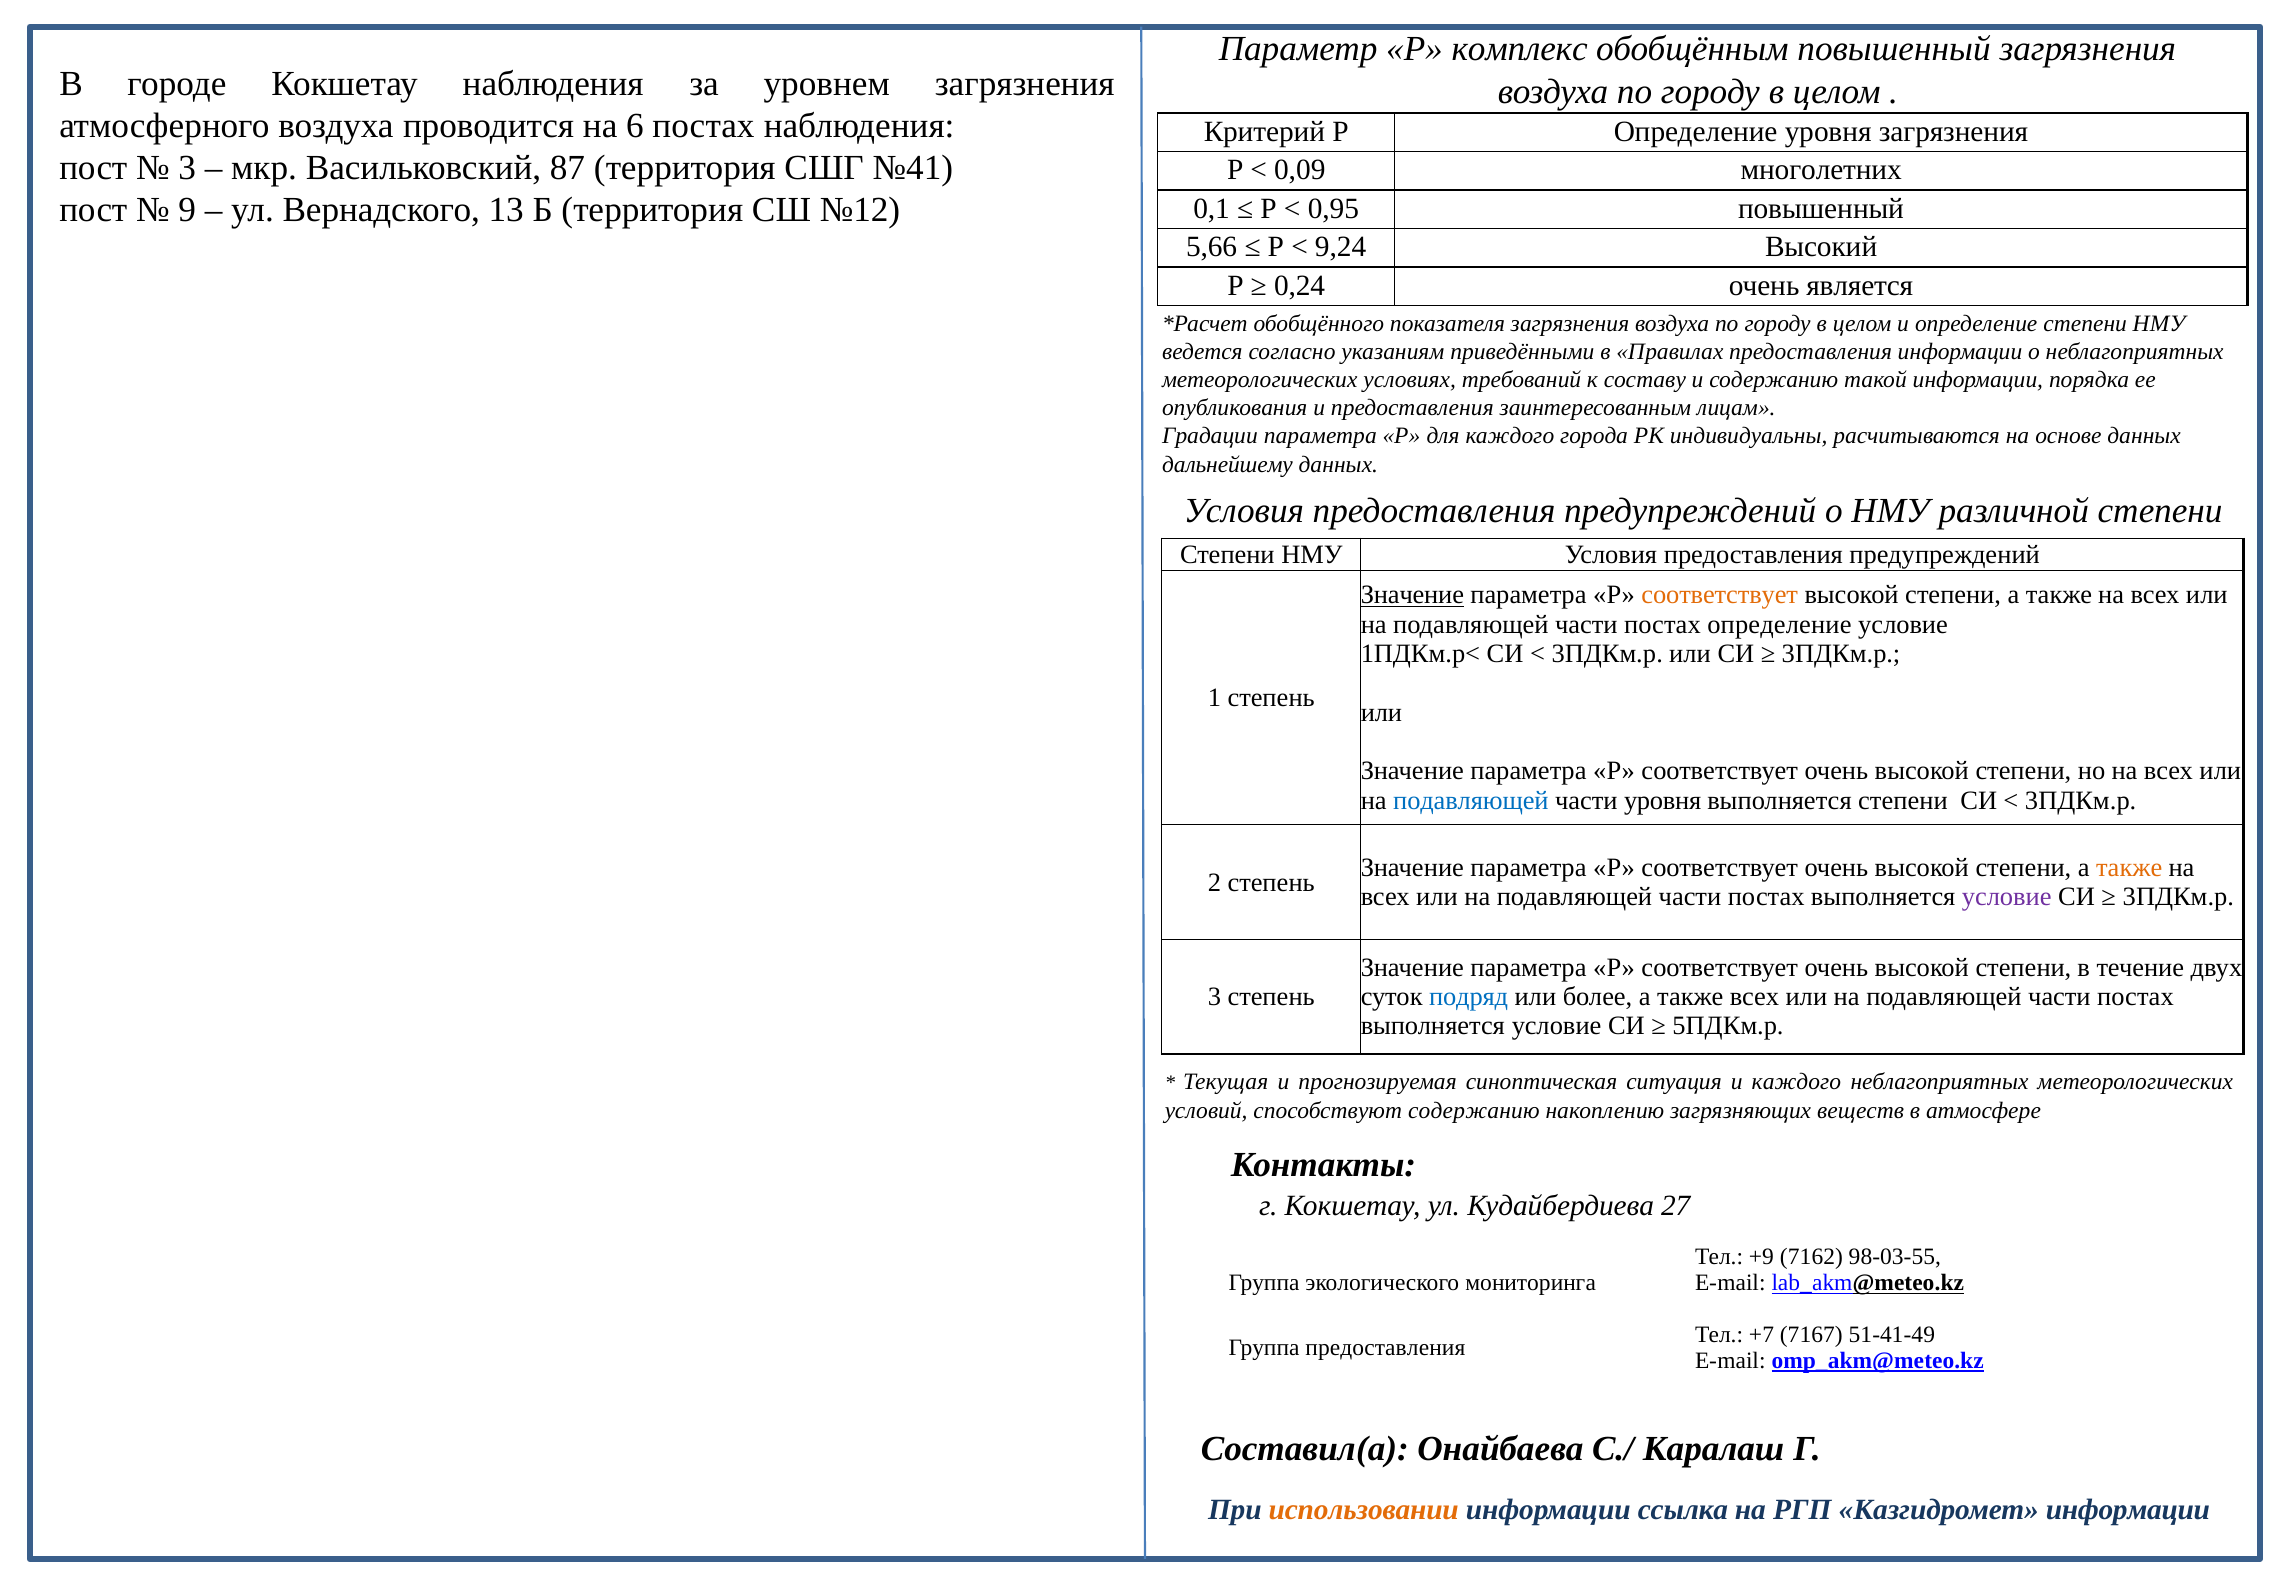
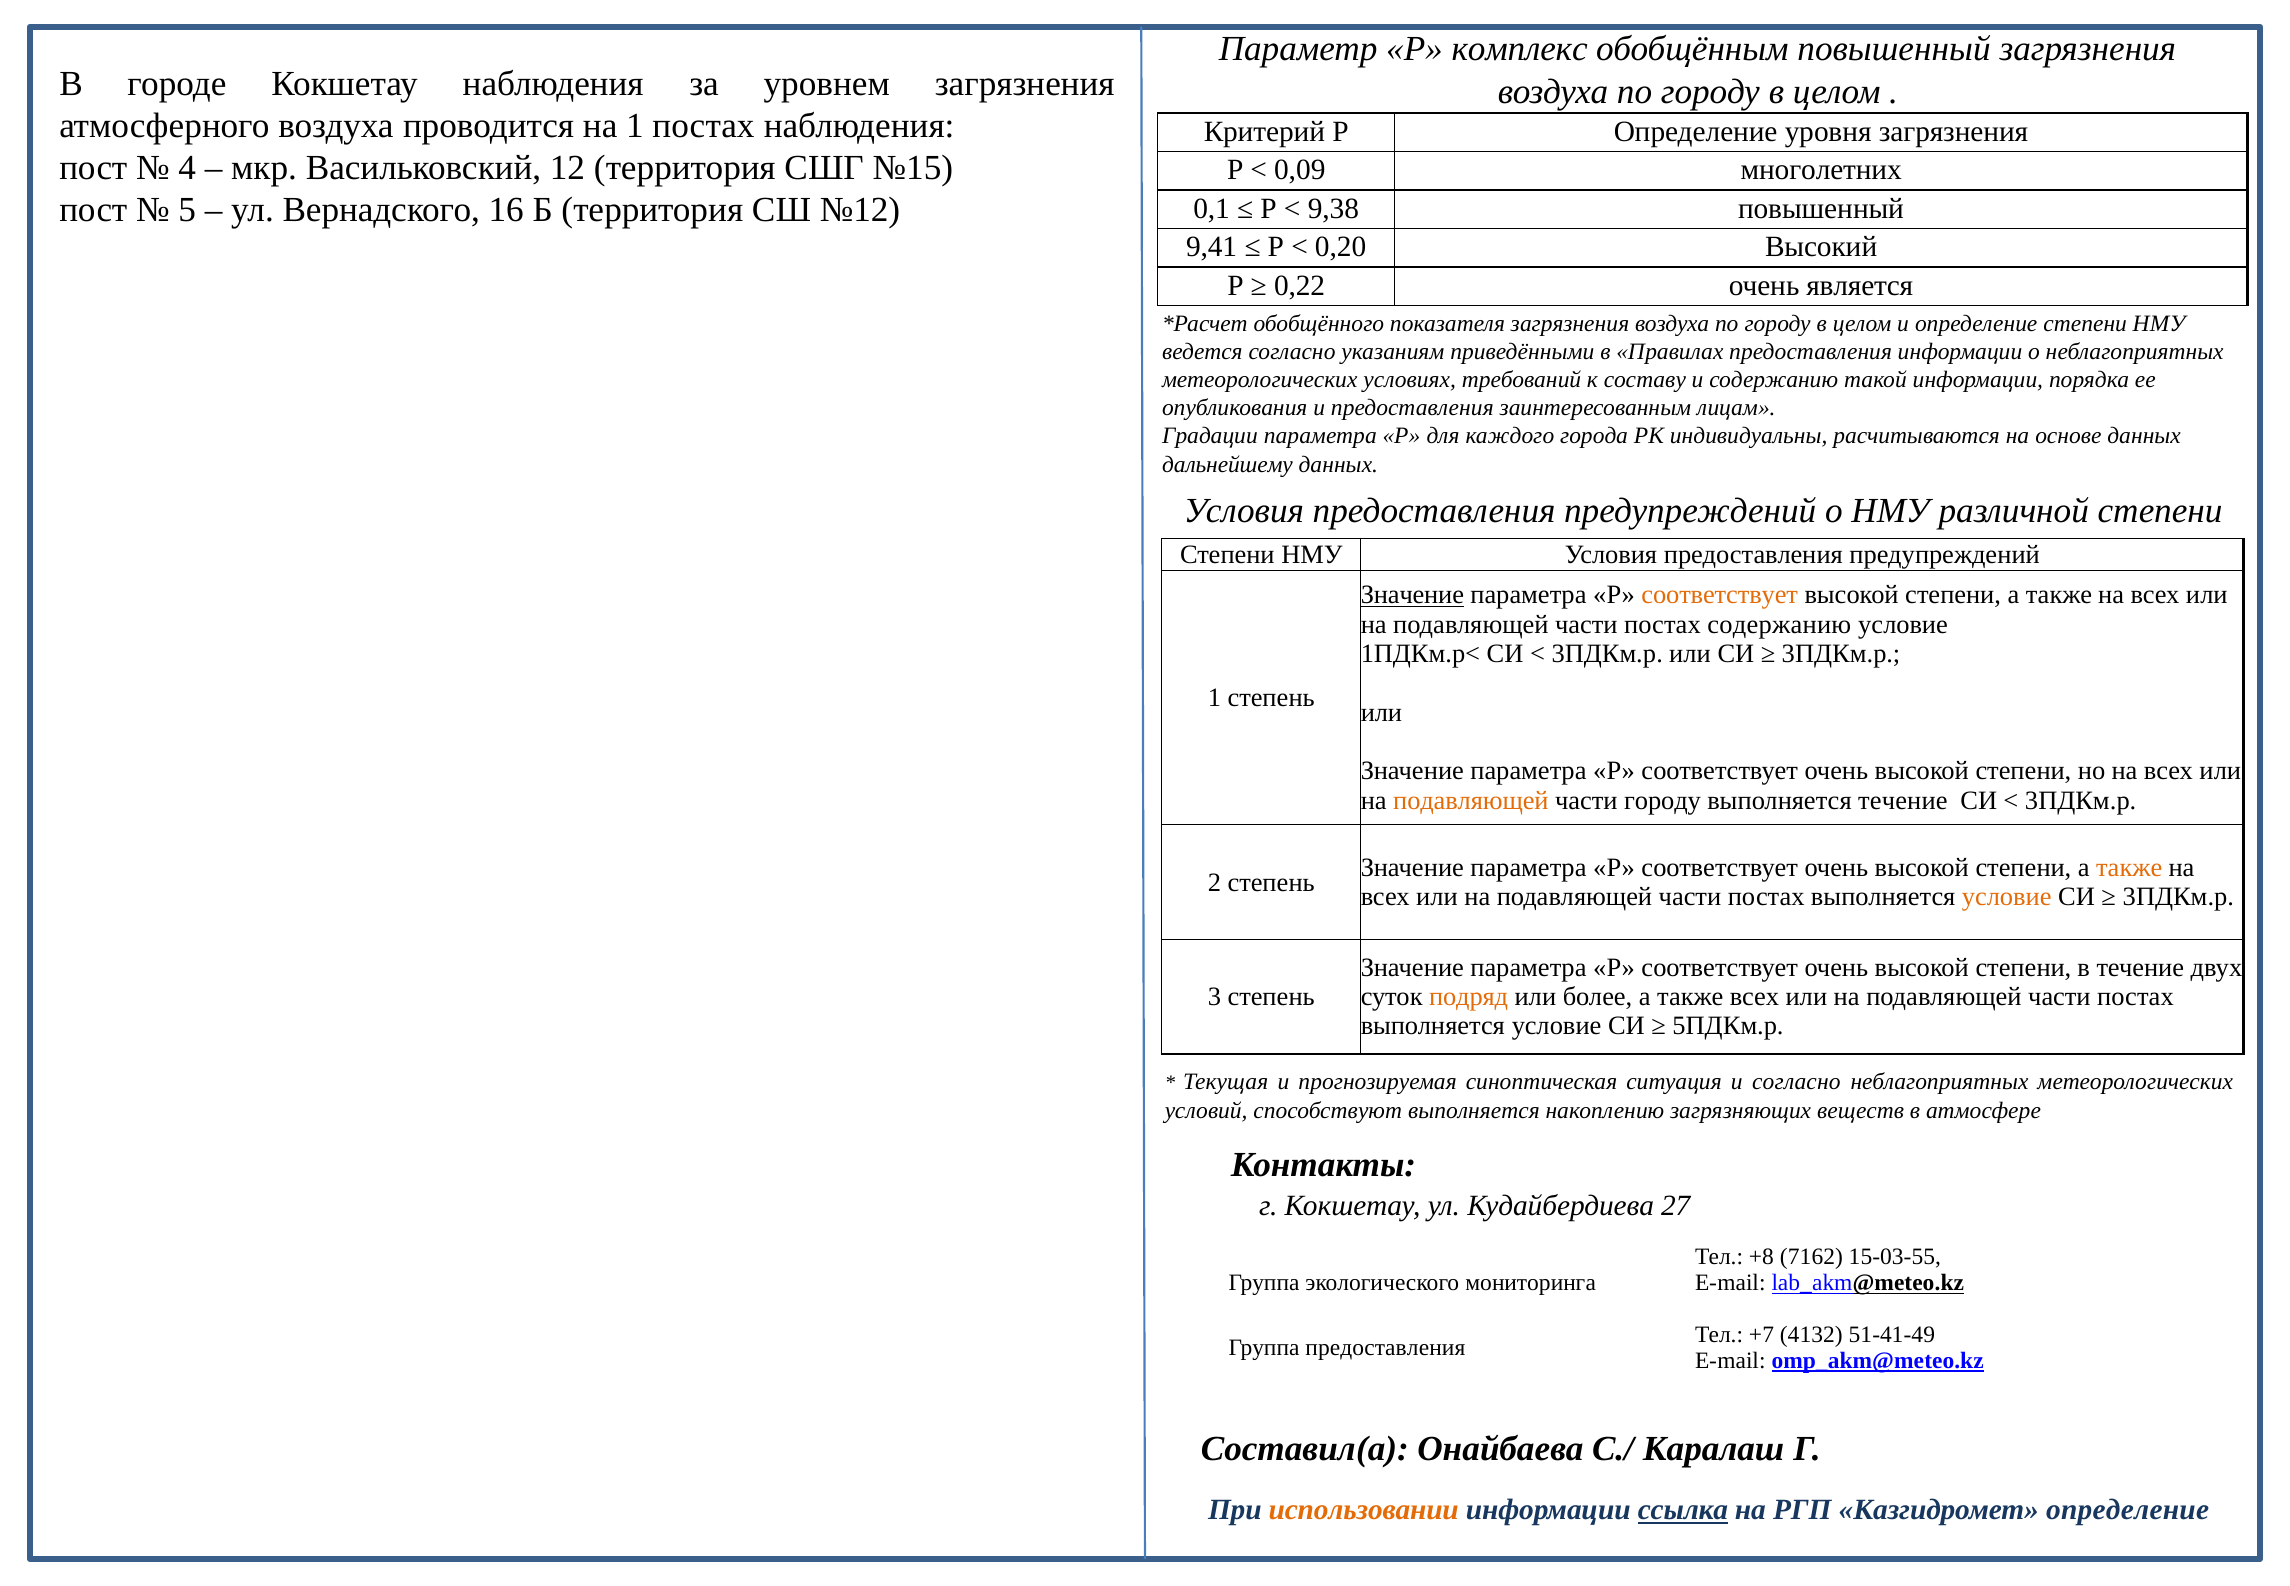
на 6: 6 -> 1 (635, 126)
3: 3 -> 4 (187, 168)
87: 87 -> 12 (568, 168)
№41: №41 -> №15 (913, 168)
9: 9 -> 5 (187, 210)
13: 13 -> 16 (506, 210)
0,95: 0,95 -> 9,38 (1333, 209)
5,66: 5,66 -> 9,41 (1212, 247)
9,24: 9,24 -> 0,20 (1341, 247)
0,24: 0,24 -> 0,22 (1300, 285)
постах определение: определение -> содержанию (1779, 624)
подавляющей colour: blue -> orange (1471, 800)
части уровня: уровня -> городу (1663, 800)
выполняется степени: степени -> течение (1903, 800)
условие colour: purple -> orange (2007, 897)
подряд colour: blue -> orange (1469, 996)
и каждого: каждого -> согласно (1796, 1082)
способствуют содержанию: содержанию -> выполняется (1474, 1110)
+9: +9 -> +8 (1761, 1256)
98-03-55: 98-03-55 -> 15-03-55 (1895, 1256)
7167: 7167 -> 4132 (1811, 1334)
ссылка underline: none -> present (1683, 1510)
Казгидромет информации: информации -> определение (2128, 1510)
